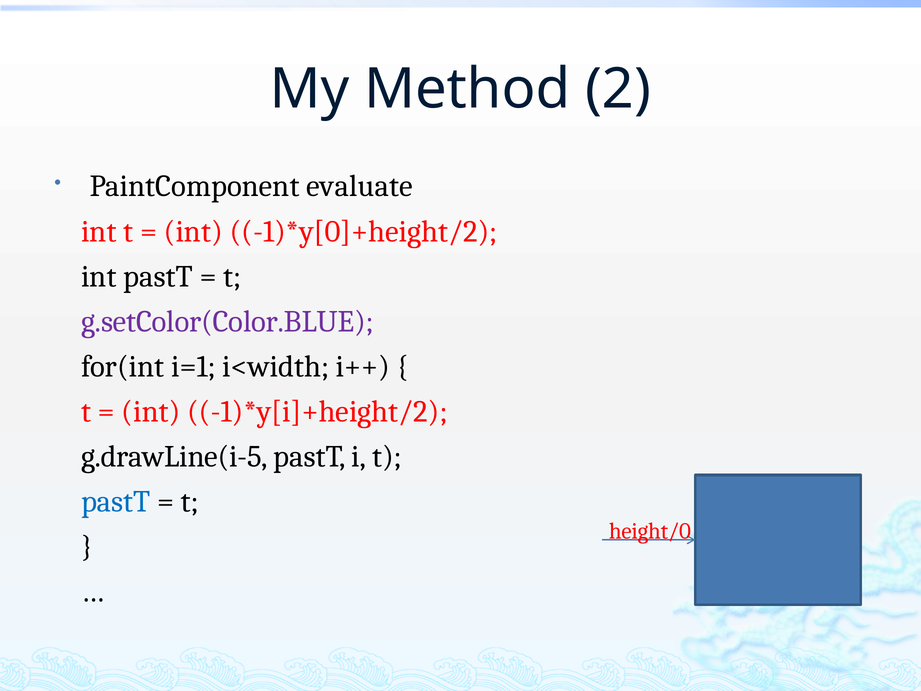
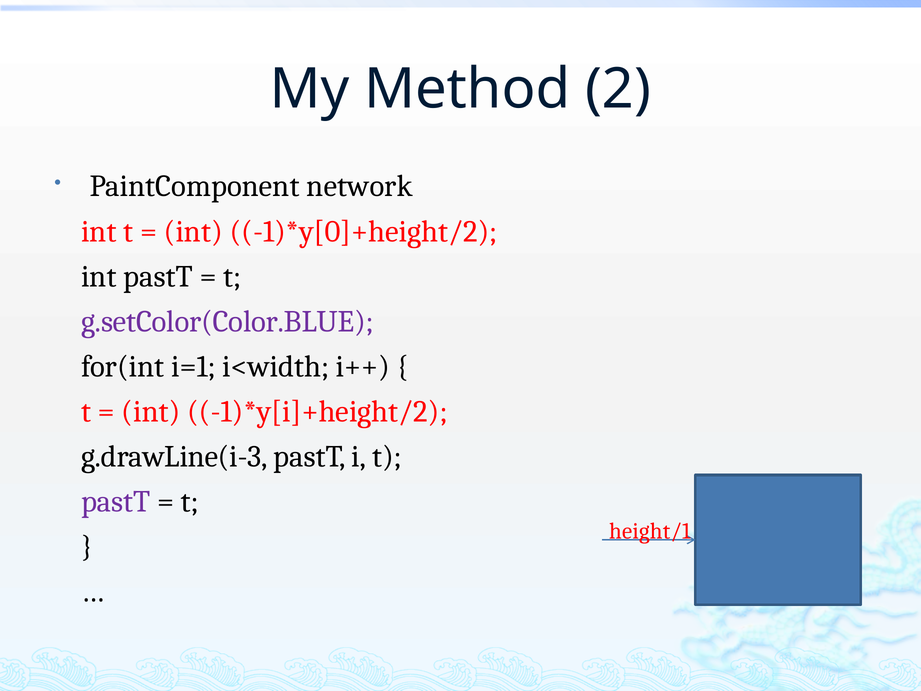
evaluate: evaluate -> network (360, 186)
g.drawLine(i-5: g.drawLine(i-5 -> g.drawLine(i-3 (174, 456)
pastT colour: blue -> purple (116, 502)
height/0: height/0 -> height/1 (650, 531)
